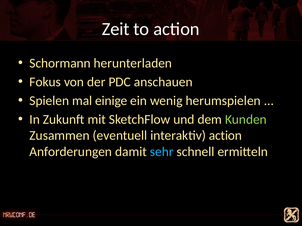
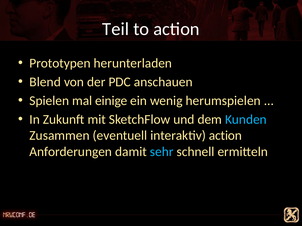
Zeit: Zeit -> Teil (116, 29)
Schormann: Schormann -> Prototypen (60, 63)
Fokus: Fokus -> Blend (45, 82)
Kunden colour: light green -> light blue (246, 120)
